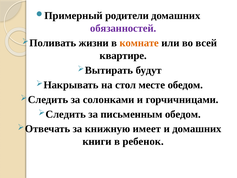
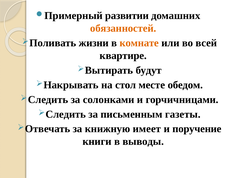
родители: родители -> развитии (127, 16)
обязанностей colour: purple -> orange (123, 28)
письменным обедом: обедом -> газеты (183, 114)
и домашних: домашних -> поручение (197, 129)
ребенок: ребенок -> выводы (143, 141)
